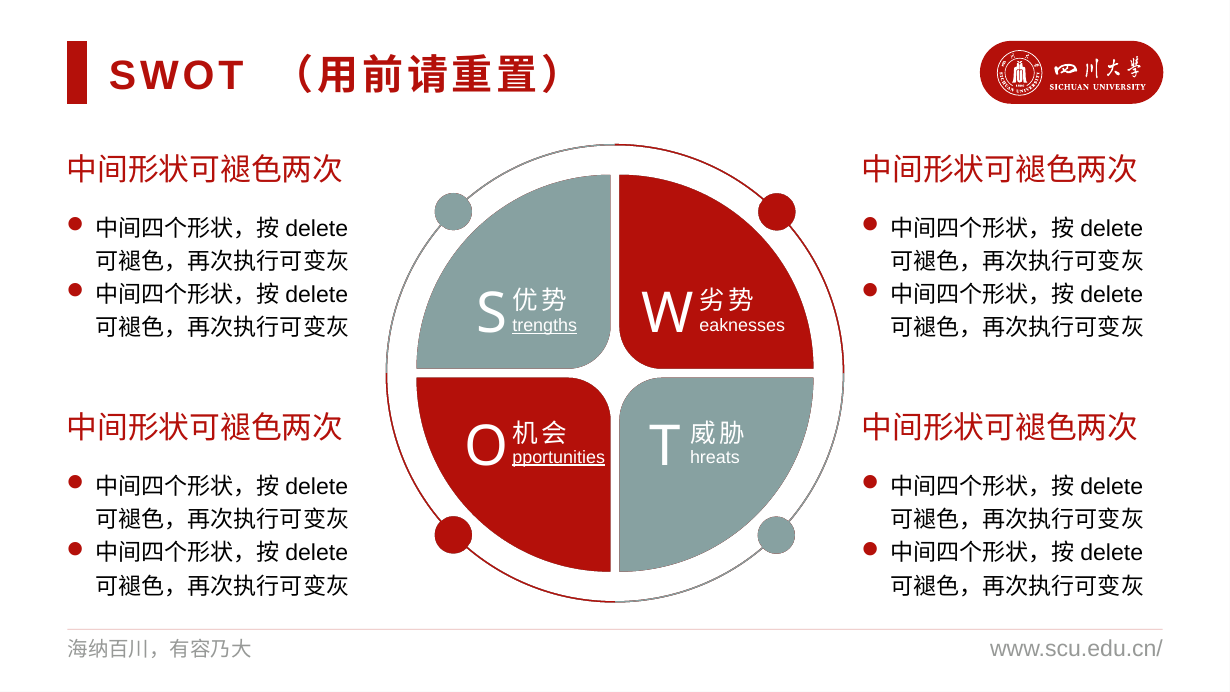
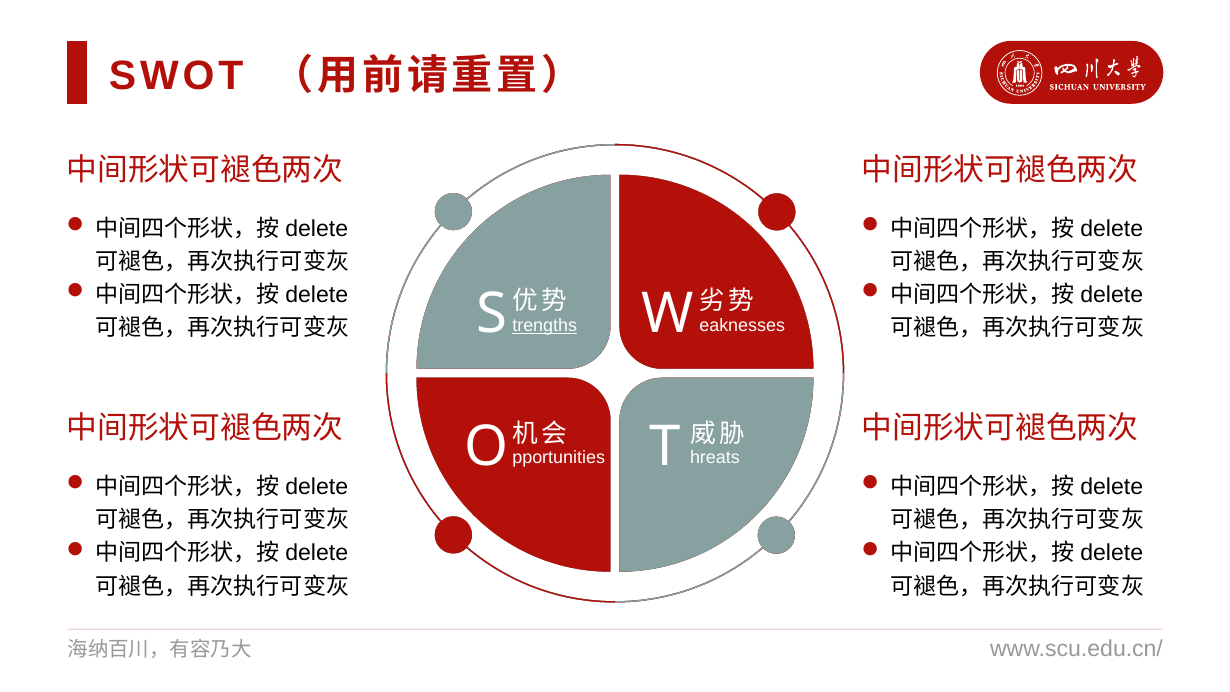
pportunities underline: present -> none (559, 457)
